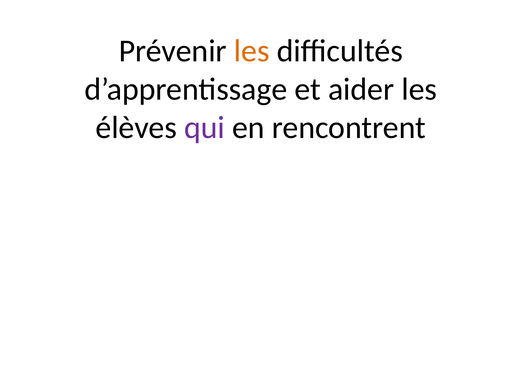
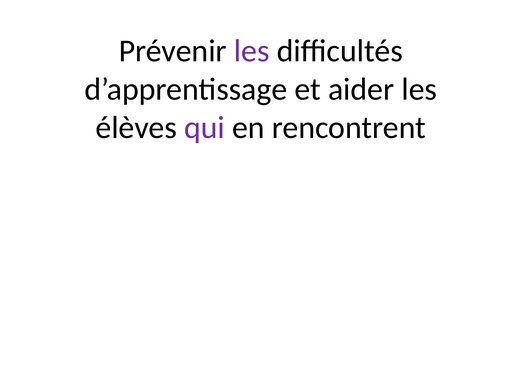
les colour: orange -> purple (252, 51)
